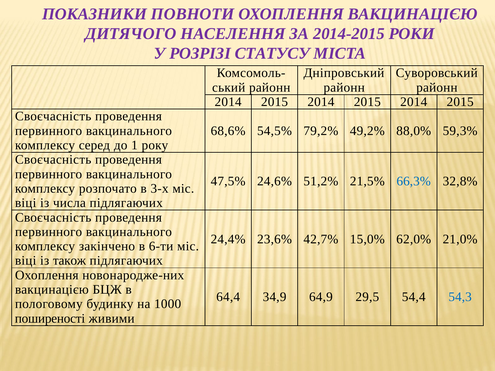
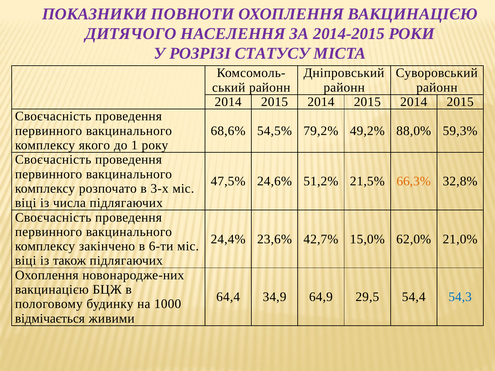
серед: серед -> якого (94, 145)
66,3% colour: blue -> orange (414, 181)
поширеності: поширеності -> відмічається (50, 319)
